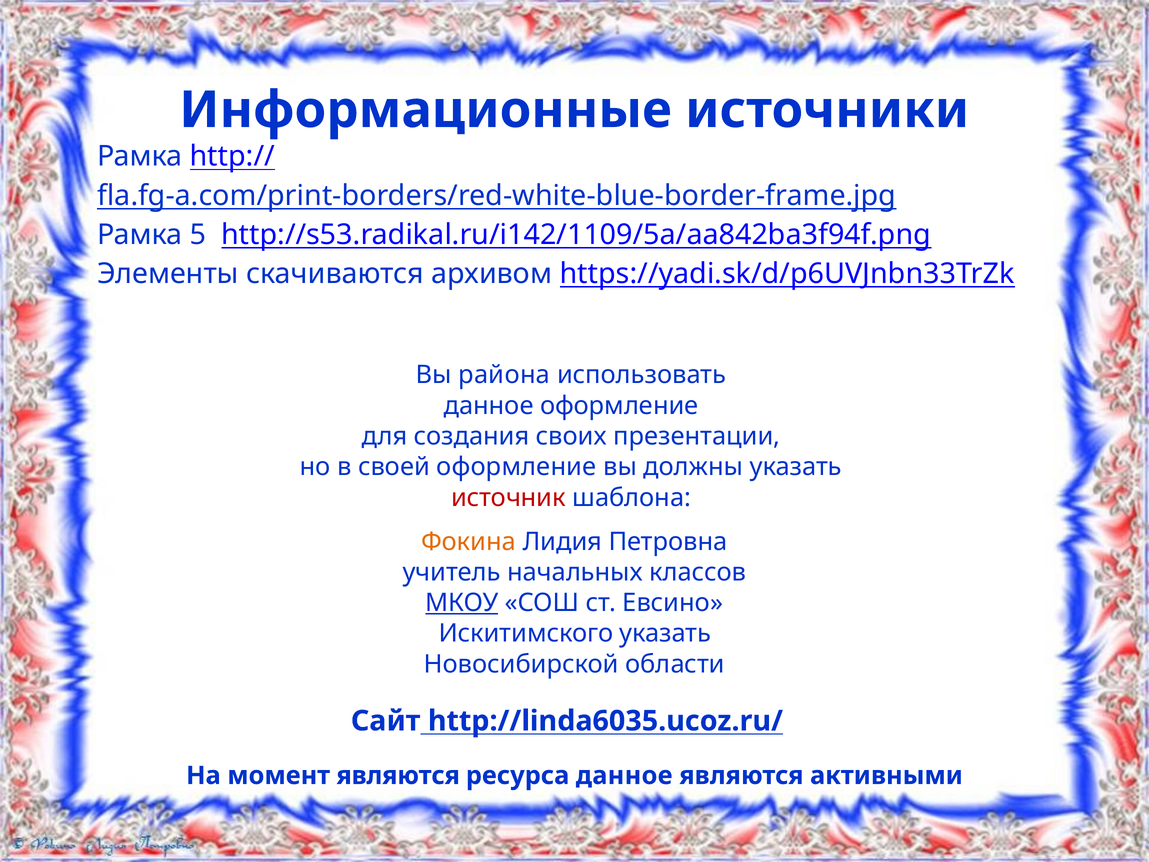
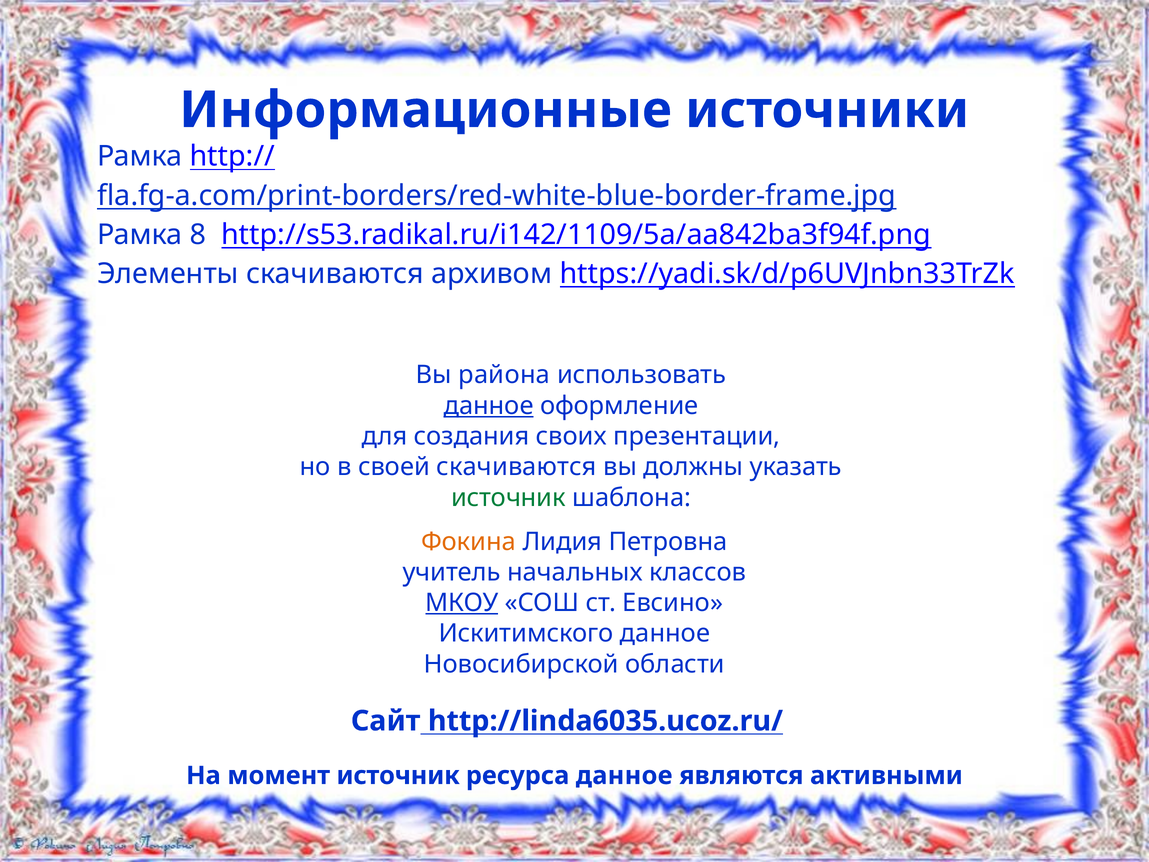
5: 5 -> 8 (198, 235)
данное underline: none -> present (489, 406)
своей оформление: оформление -> скачиваются (516, 467)
источник colour: red -> green (508, 497)
Искитимского указать: указать -> данное (665, 633)
момент являются: являются -> источник (398, 775)
